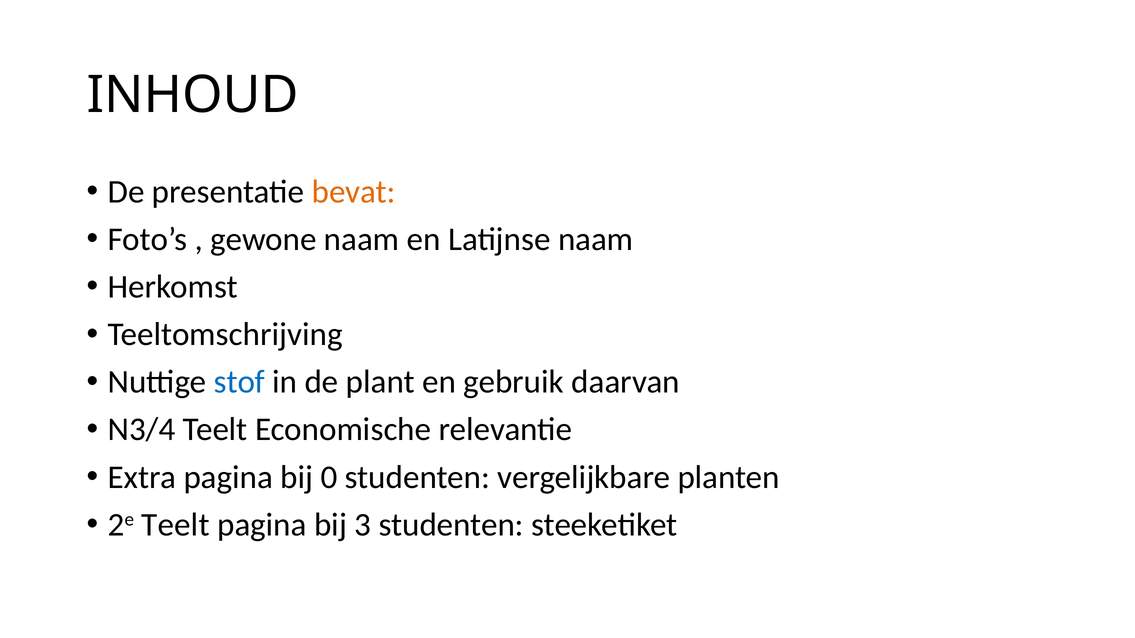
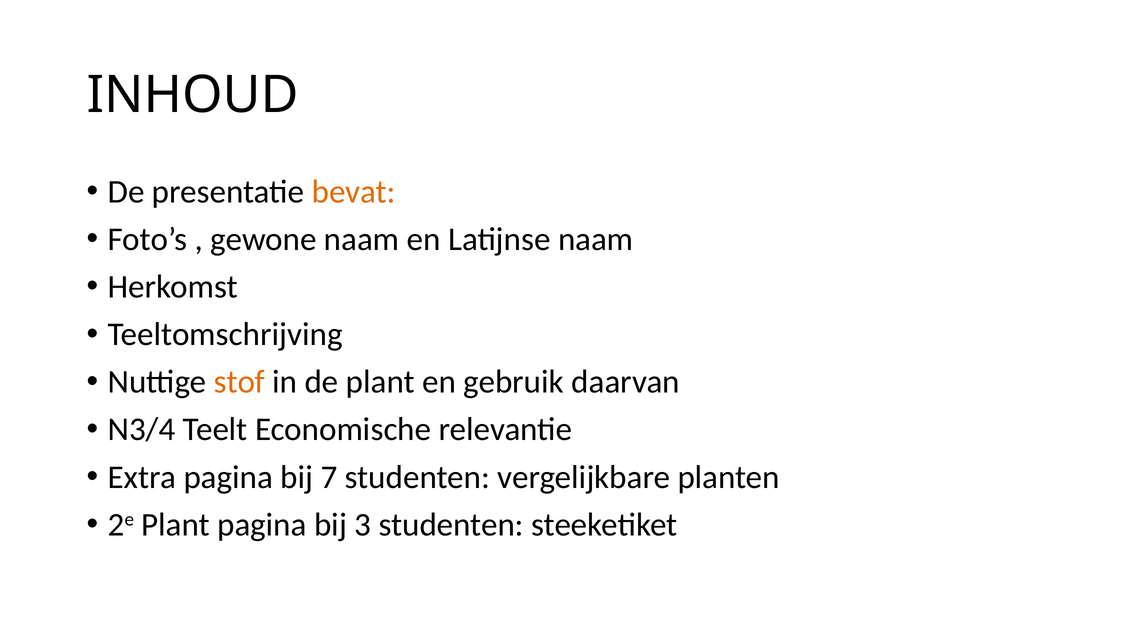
stof colour: blue -> orange (239, 382)
0: 0 -> 7 (329, 477)
2e Teelt: Teelt -> Plant (176, 525)
